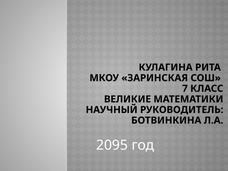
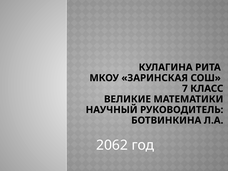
2095: 2095 -> 2062 (112, 145)
